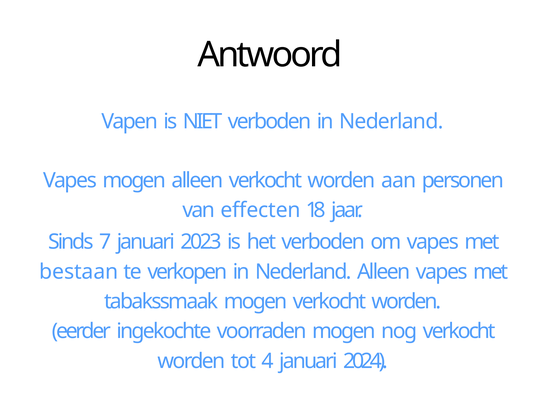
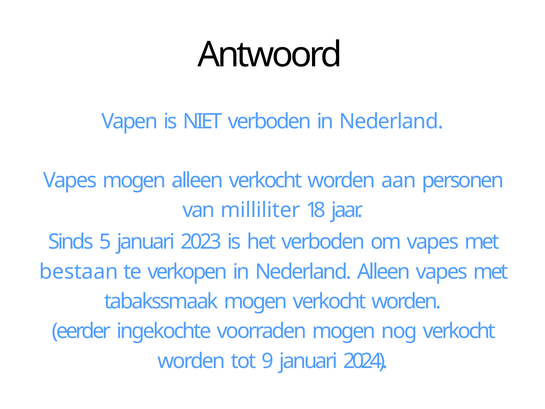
effecten: effecten -> milliliter (260, 210)
7: 7 -> 5 (105, 242)
4: 4 -> 9 (268, 361)
